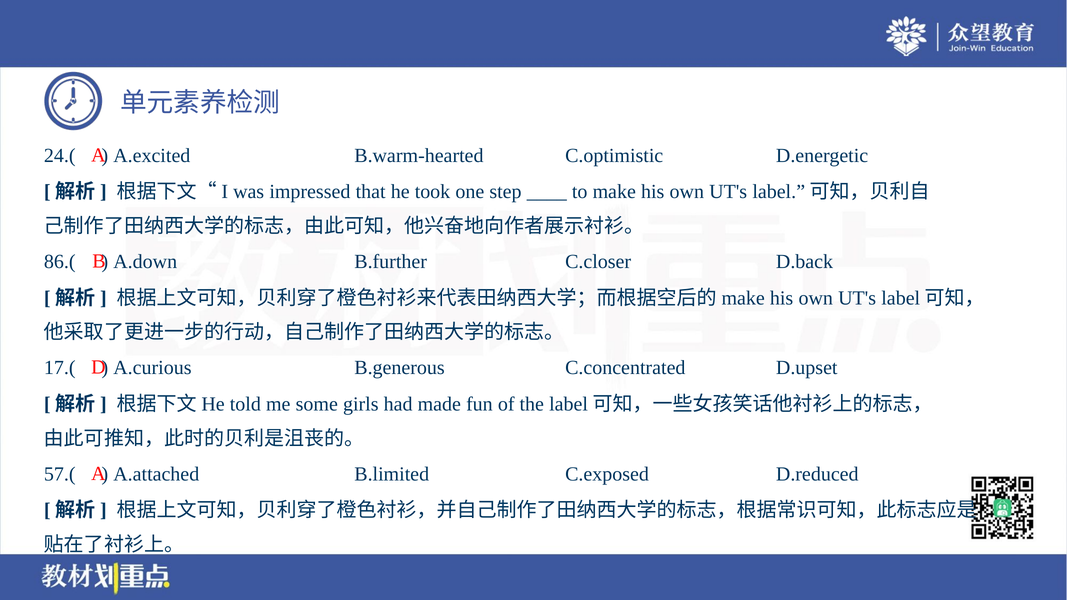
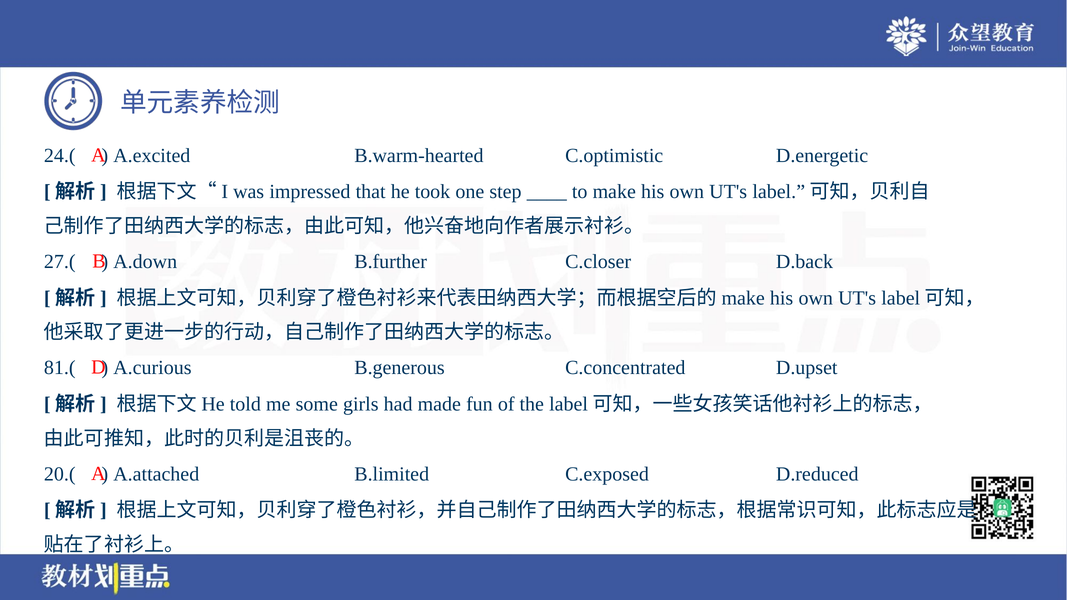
86.(: 86.( -> 27.( (60, 262)
17.(: 17.( -> 81.( (60, 368)
57.(: 57.( -> 20.( (60, 474)
